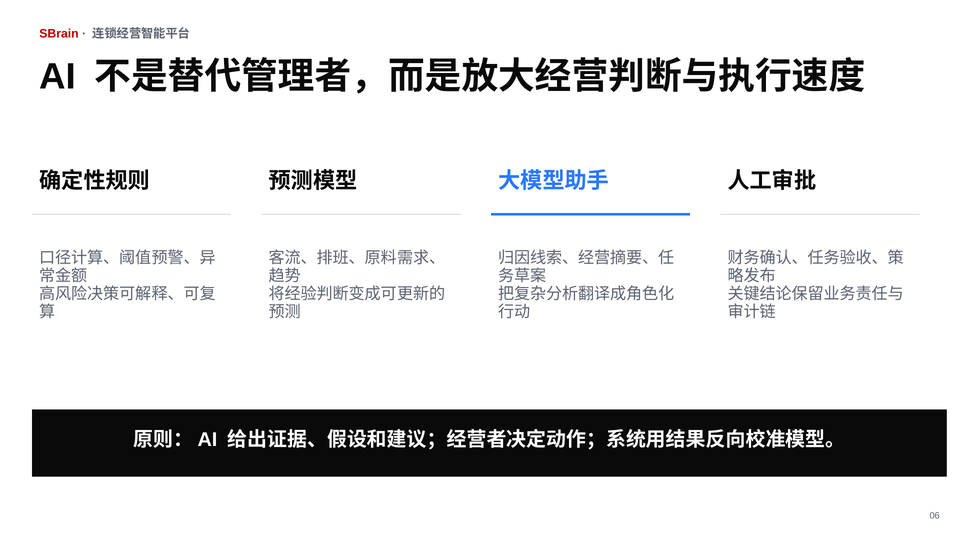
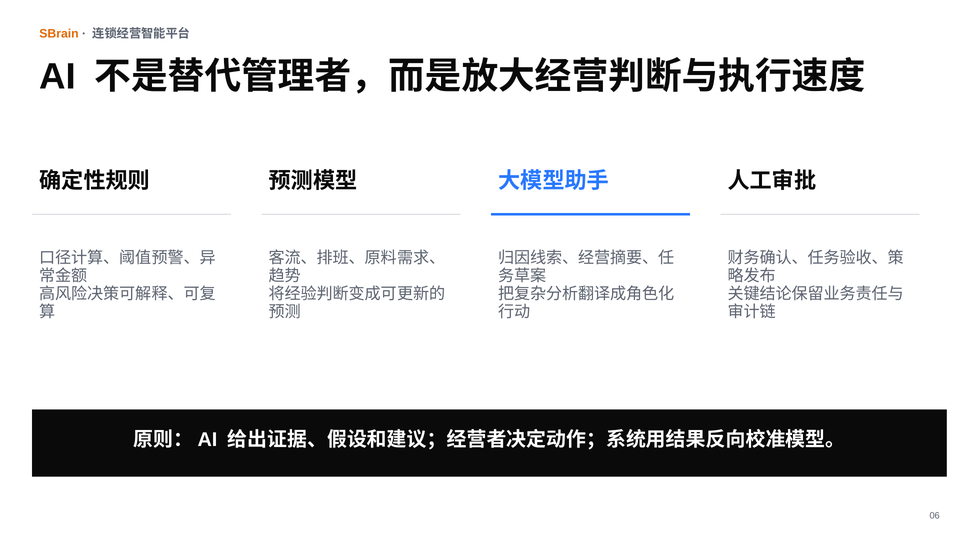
SBrain colour: red -> orange (59, 34)
